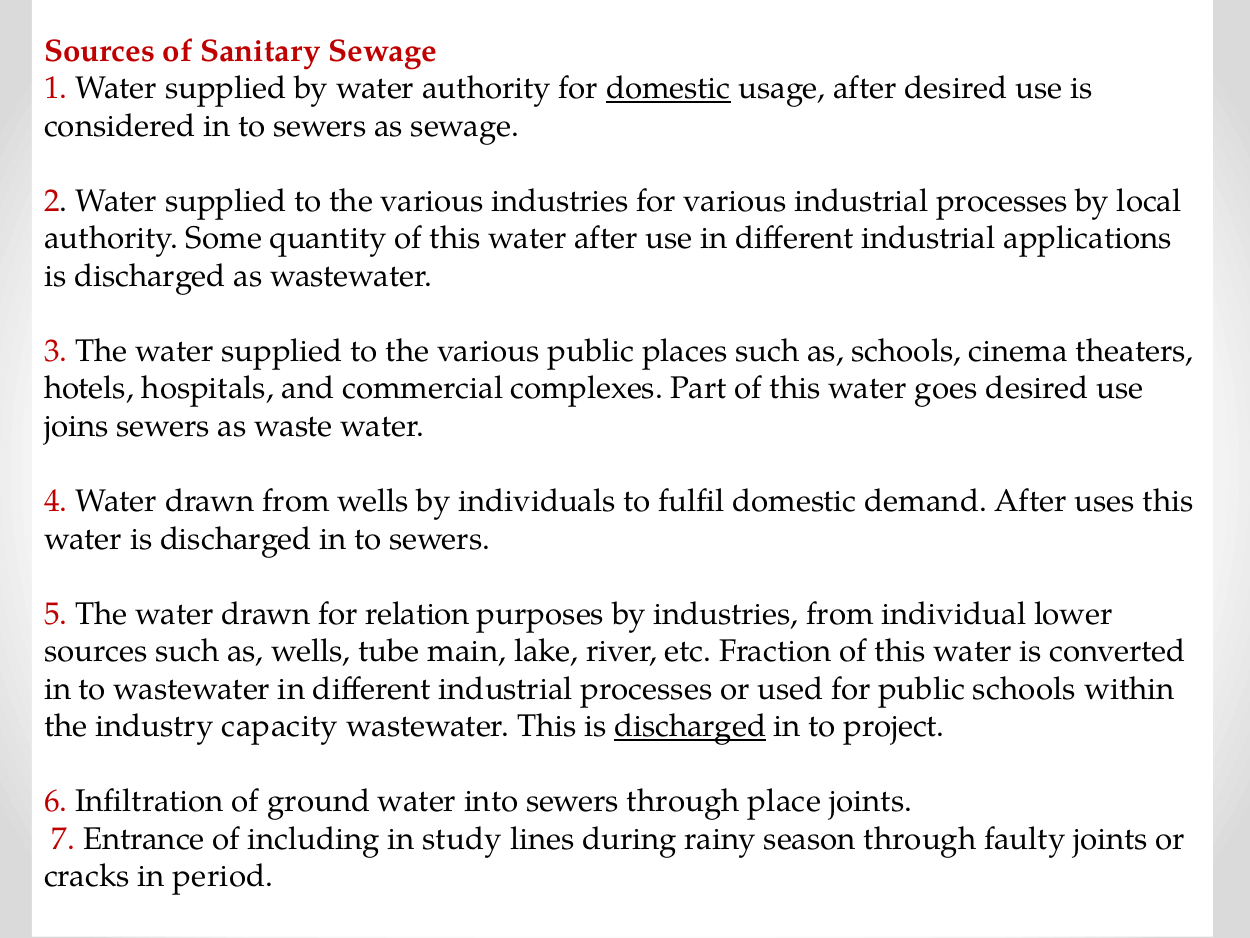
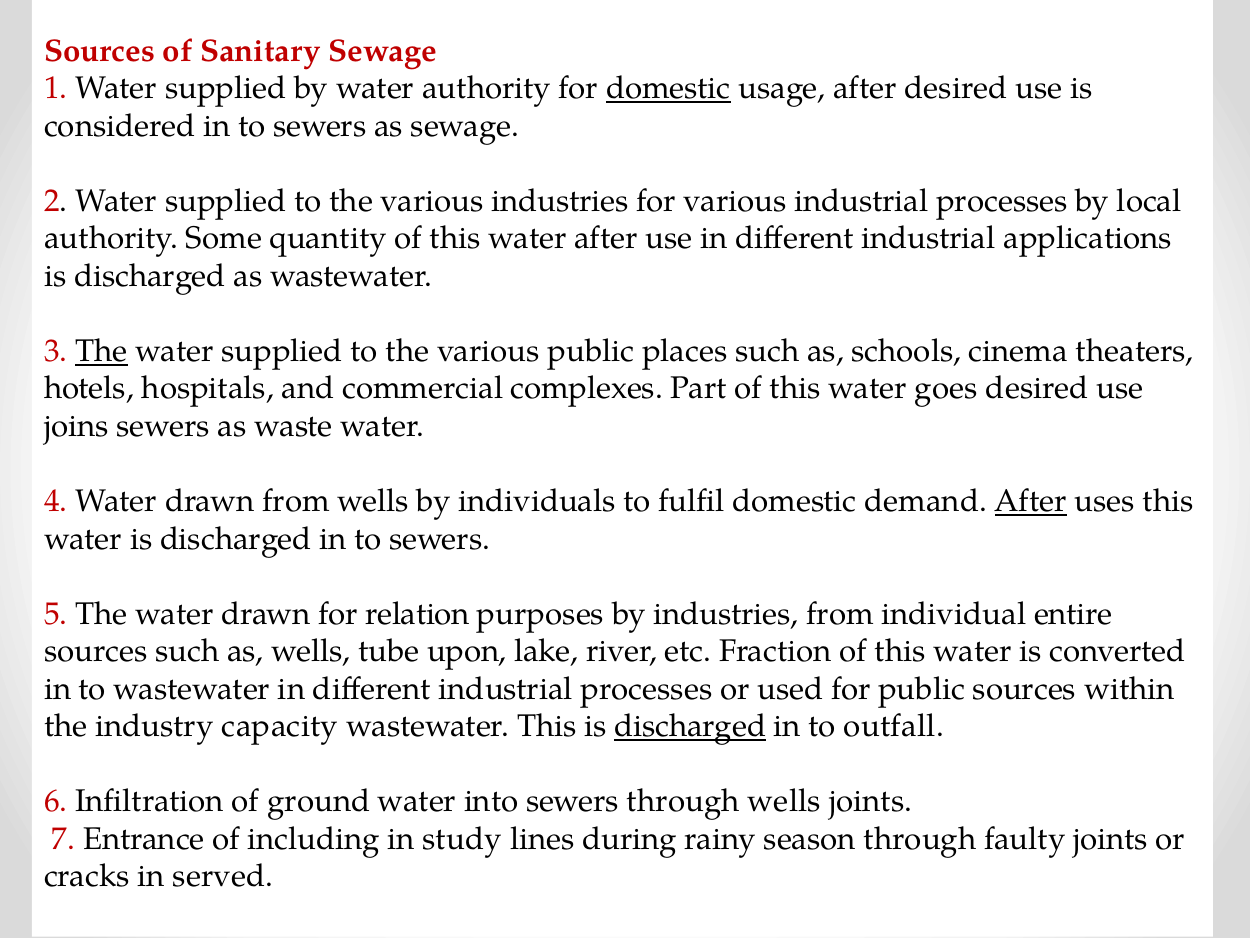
The underline: none -> present (101, 351)
After underline: none -> present (1031, 501)
lower: lower -> entire (1073, 613)
main: main -> upon (467, 651)
public schools: schools -> sources (1025, 688)
project: project -> outfall (894, 726)
through place: place -> wells (784, 801)
period: period -> served (223, 876)
